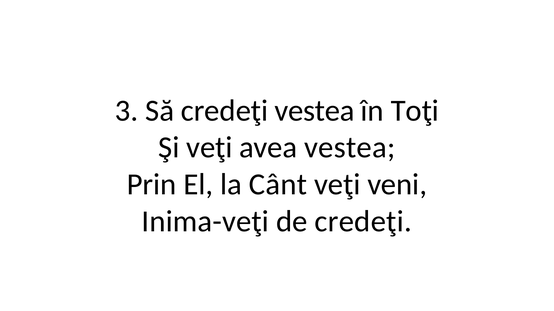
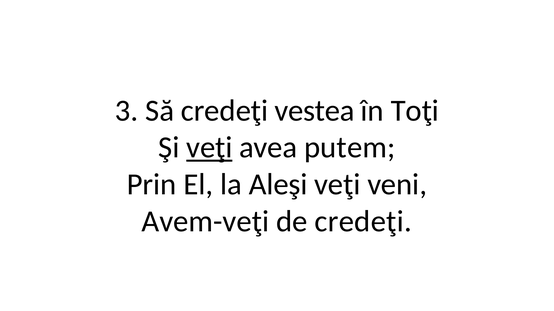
veţi underline: none -> present (209, 148)
avea vestea: vestea -> putem (350, 148)
Cânt: Cânt -> Aleşi (278, 185)
Inima-veţi: Inima-veţi -> Avem-veţi (205, 222)
